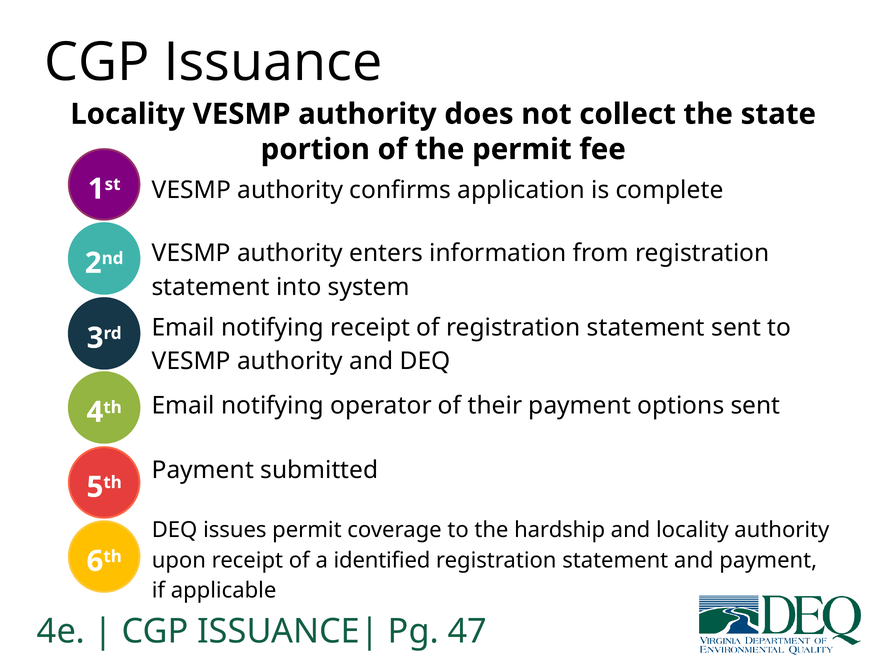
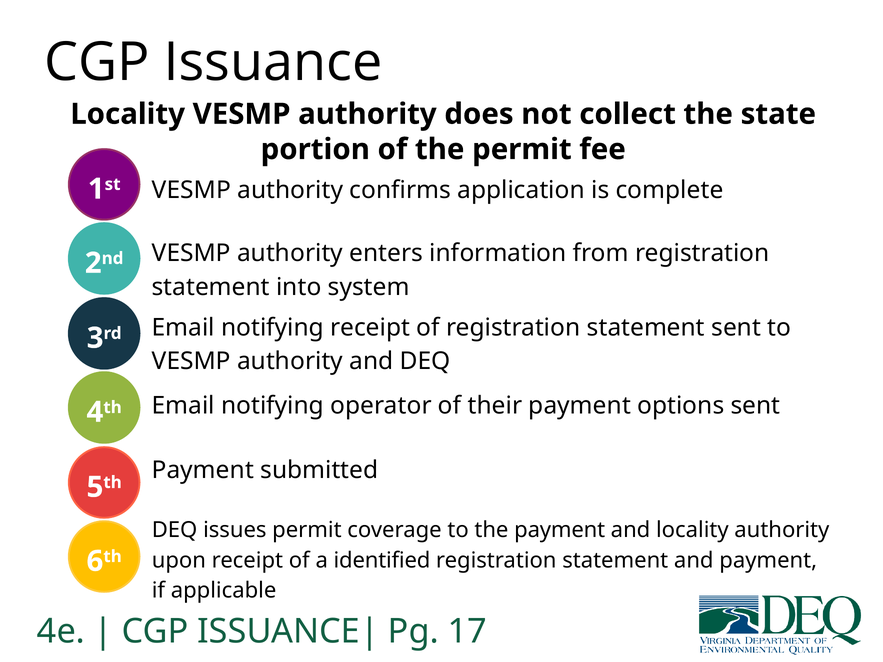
the hardship: hardship -> payment (560, 530)
47: 47 -> 17 (467, 632)
